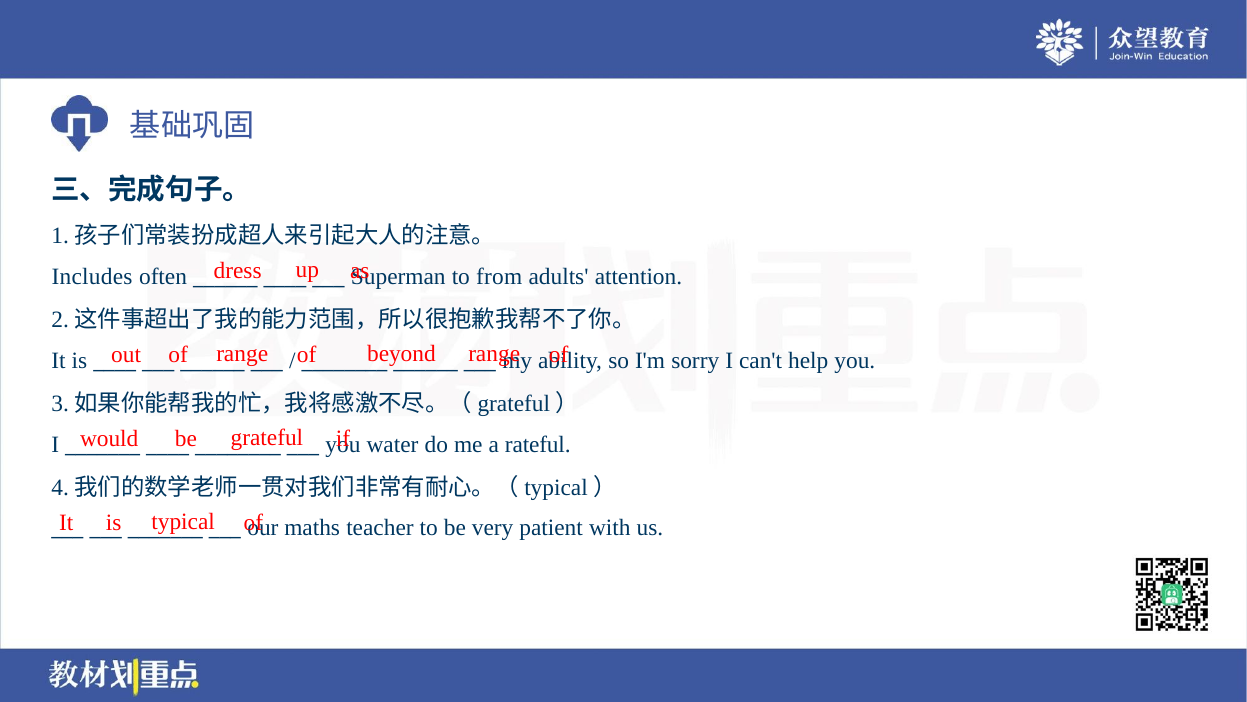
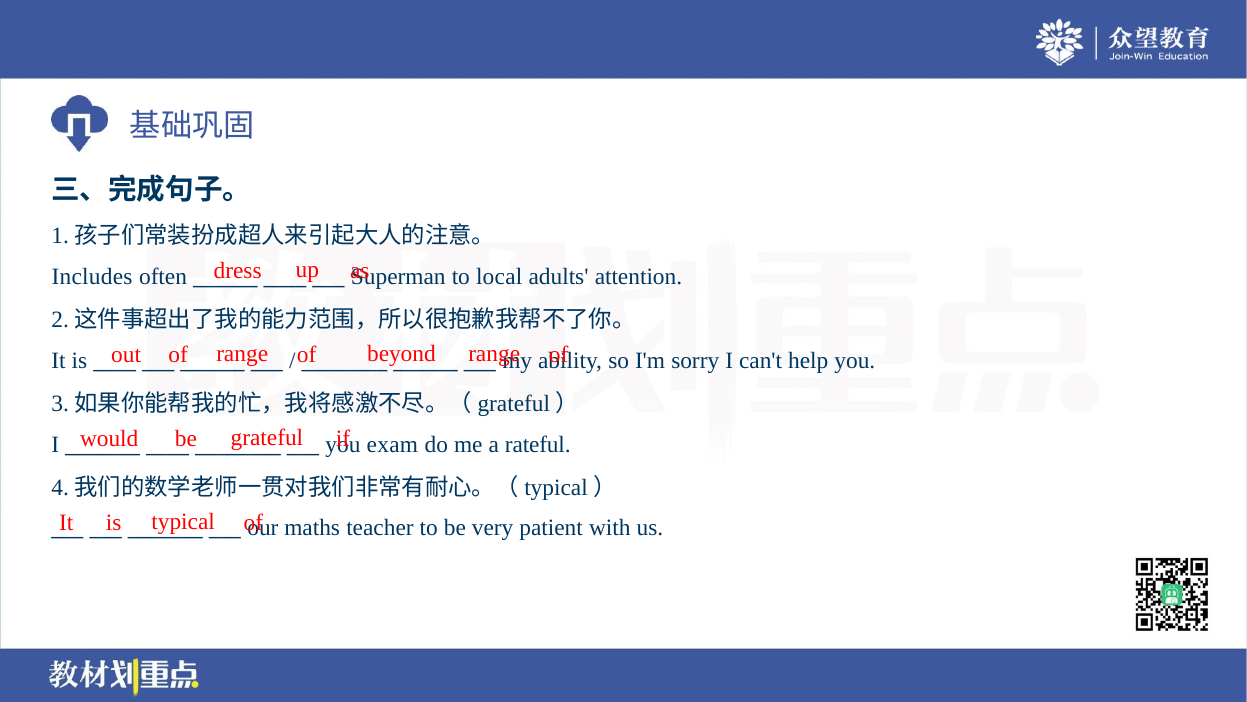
from: from -> local (499, 276)
water: water -> exam (392, 444)
